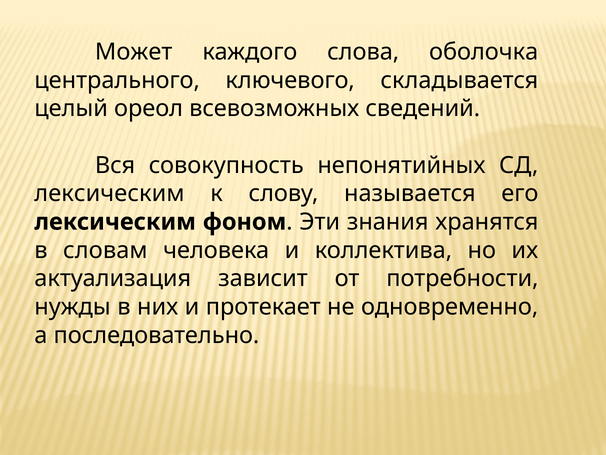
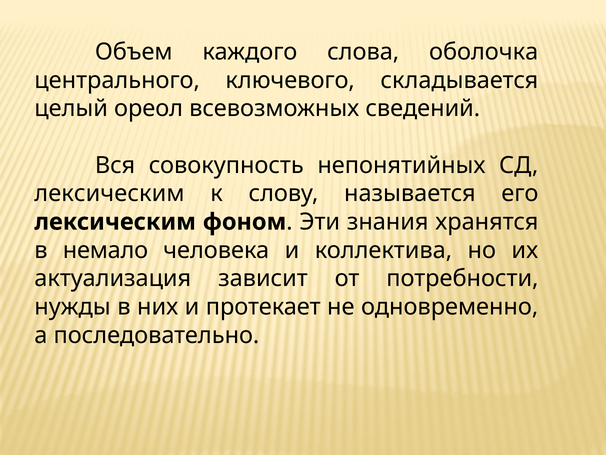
Может: Может -> Объем (134, 52)
словам: словам -> немало (106, 250)
